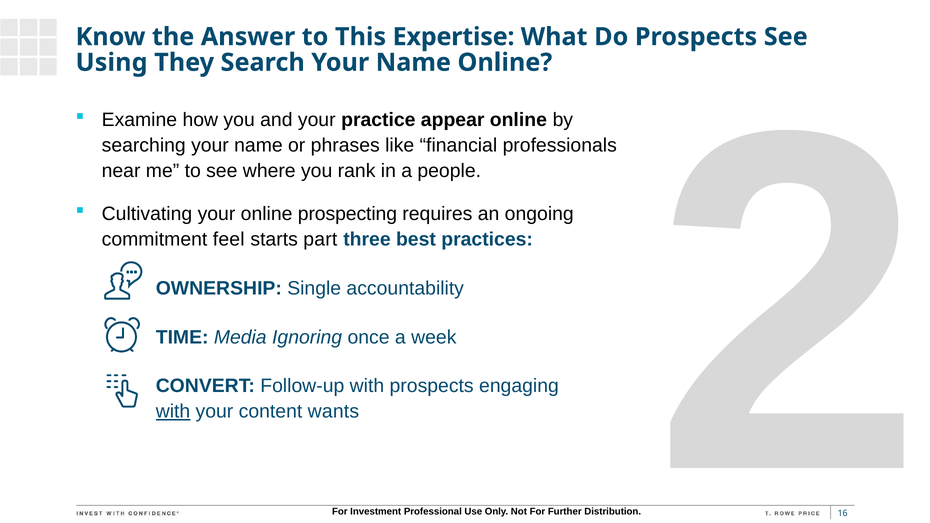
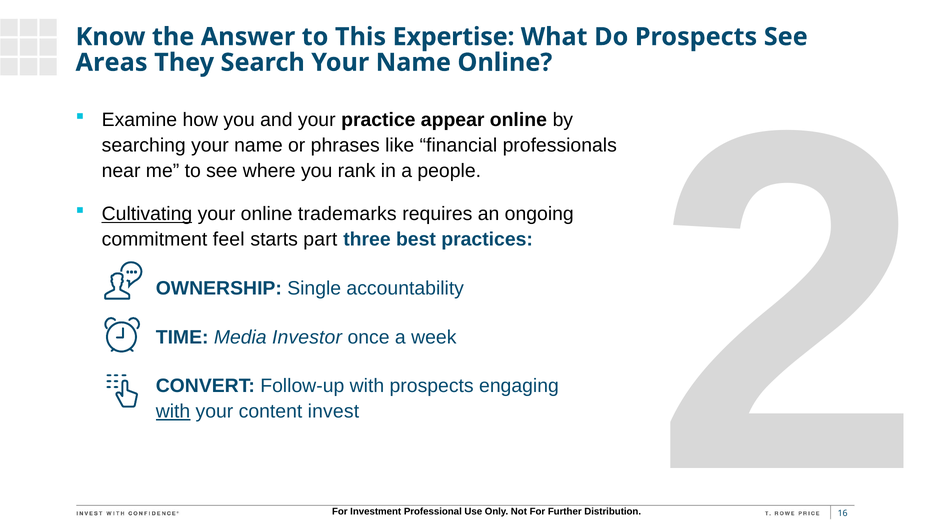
Using: Using -> Areas (112, 63)
Cultivating underline: none -> present (147, 214)
prospecting: prospecting -> trademarks (347, 214)
Ignoring: Ignoring -> Investor (307, 337)
wants: wants -> invest (333, 412)
